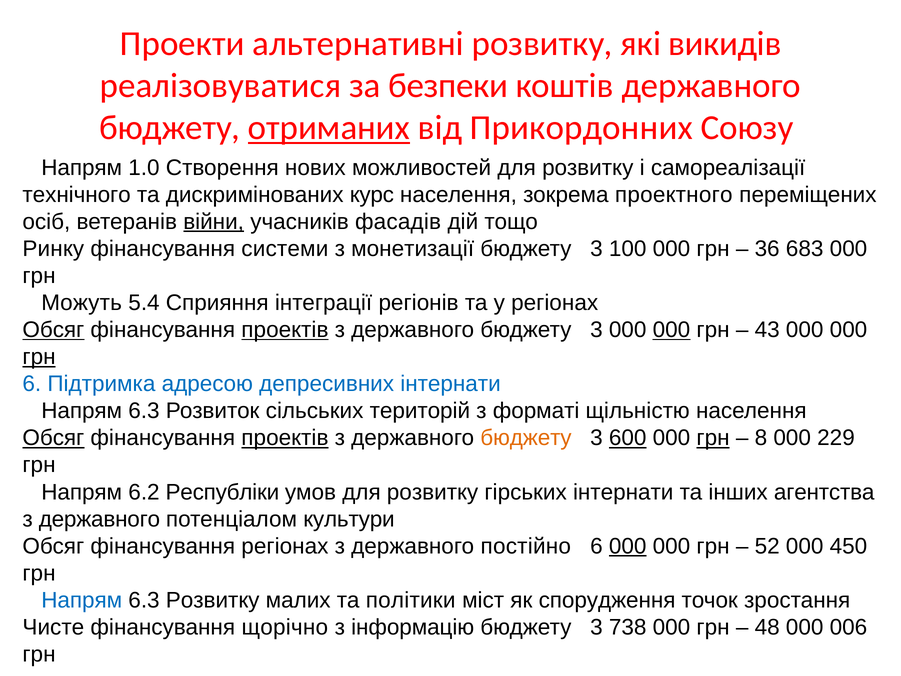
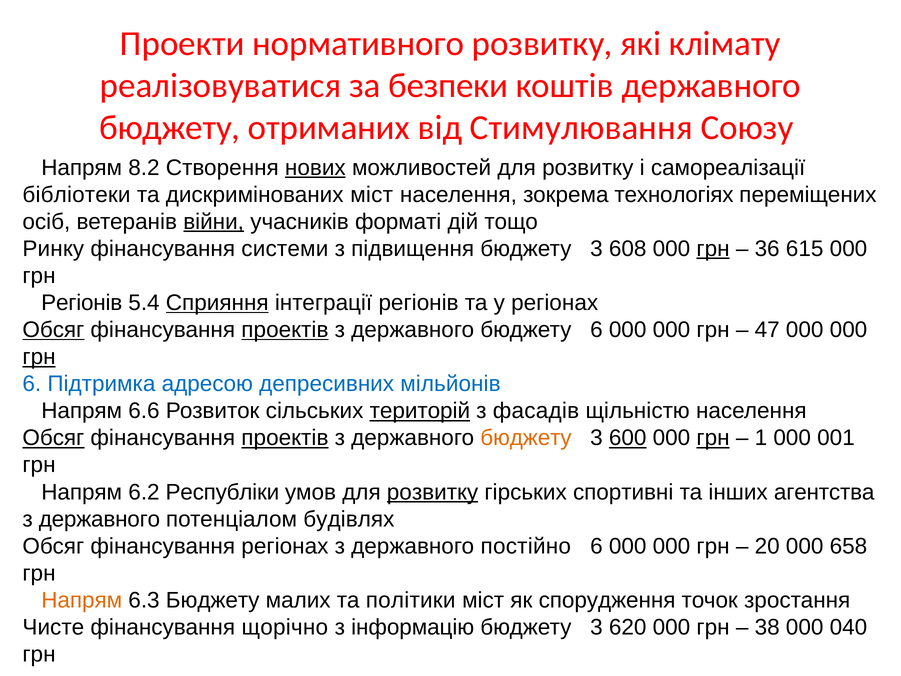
альтернативні: альтернативні -> нормативного (358, 44)
викидів: викидів -> клімату (725, 44)
отриманих underline: present -> none (329, 128)
Прикордонних: Прикордонних -> Стимулювання (581, 128)
1.0: 1.0 -> 8.2 (144, 168)
нових underline: none -> present (315, 168)
технічного: технічного -> бібліотеки (77, 195)
дискримінованих курс: курс -> міст (372, 195)
проектного: проектного -> технологіях (674, 195)
фасадів: фасадів -> форматі (398, 222)
монетизації: монетизації -> підвищення (413, 249)
100: 100 -> 608 (628, 249)
грн underline: none -> present (713, 249)
683: 683 -> 615 (805, 249)
Можуть: Можуть -> Регіонів (82, 303)
Сприяння underline: none -> present (217, 303)
3: 3 -> 6 (596, 330)
000 underline: present -> none (671, 330)
43: 43 -> 47 (767, 330)
депресивних інтернати: інтернати -> мільйонів (450, 384)
6.3: 6.3 -> 6.6 (144, 411)
територій underline: none -> present (420, 411)
форматі: форматі -> фасадів (536, 411)
8: 8 -> 1 (761, 438)
229: 229 -> 001 (836, 438)
розвитку underline: none -> present (433, 492)
гірських інтернати: інтернати -> спортивні (623, 492)
культури: культури -> будівлях (349, 519)
000 underline: present -> none (628, 546)
52: 52 -> 20 (767, 546)
450: 450 -> 658 (848, 546)
Напрям colour: blue -> orange (82, 600)
6.3 Розвитку: Розвитку -> Бюджету (213, 600)
738: 738 -> 620 (628, 627)
48: 48 -> 38 (767, 627)
006: 006 -> 040 (848, 627)
